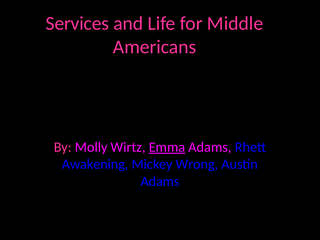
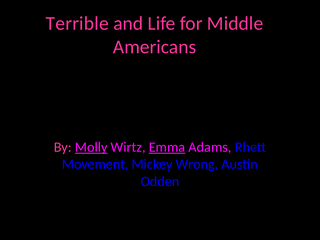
Services: Services -> Terrible (77, 23)
Molly underline: none -> present (91, 147)
Awakening: Awakening -> Movement (95, 164)
Adams: Adams -> Odden (160, 181)
